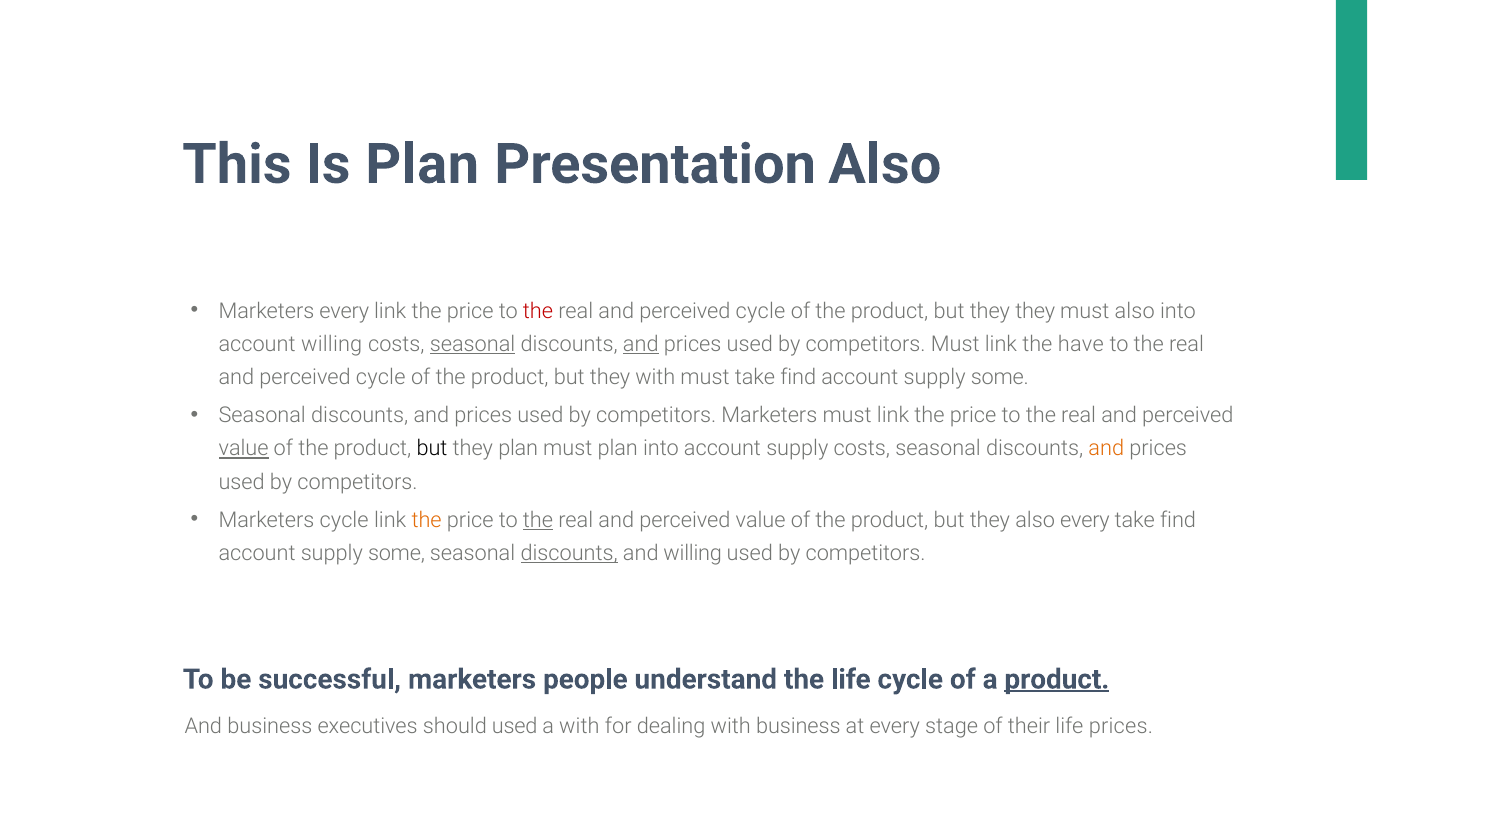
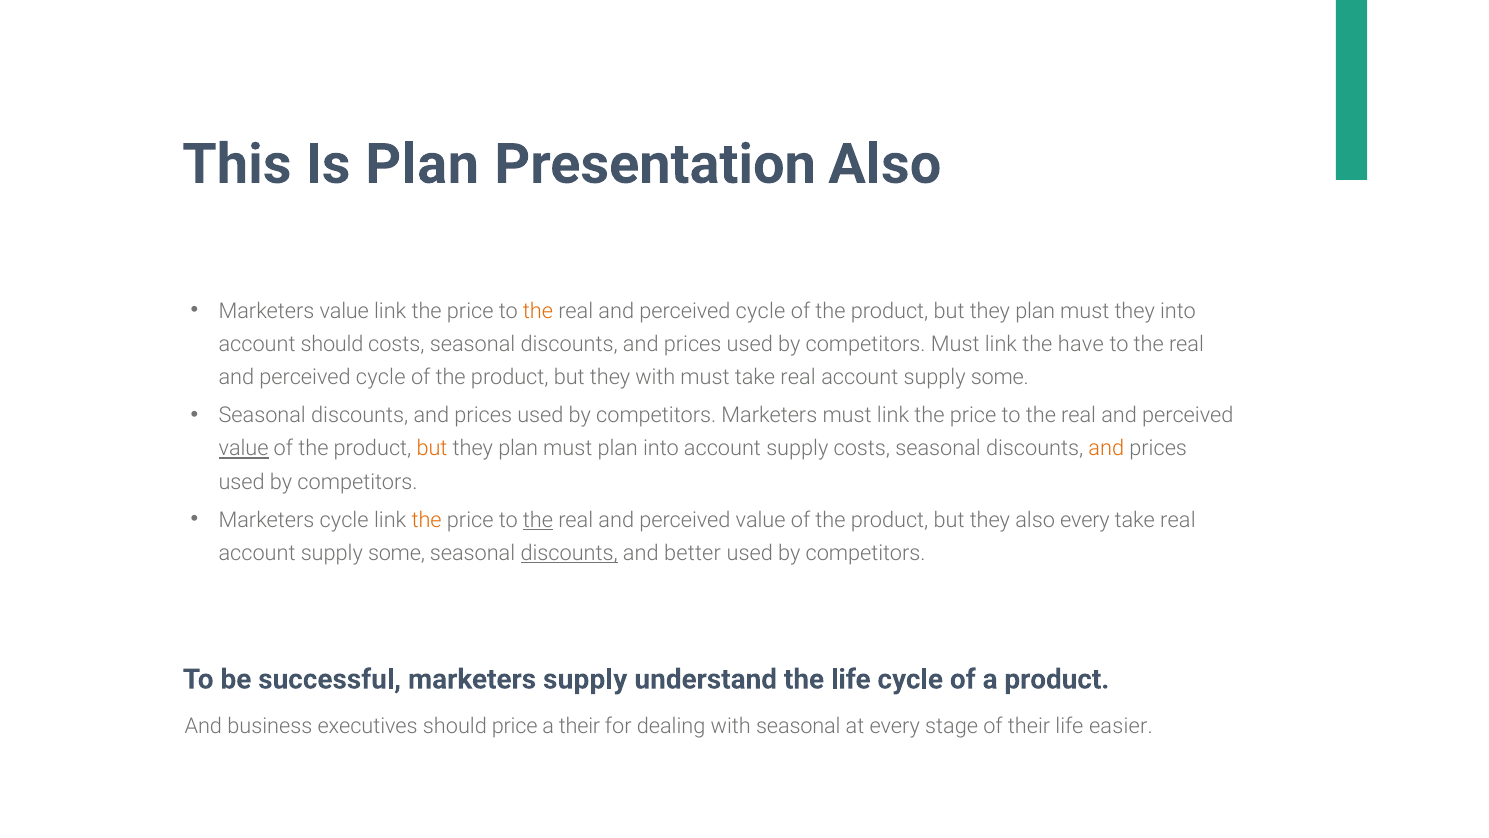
Marketers every: every -> value (344, 311)
the colour: red -> orange (538, 311)
they: they -> plan (1035, 311)
must also: also -> they (1135, 311)
account willing: willing -> should (332, 344)
seasonal underline: present -> none (473, 344)
and underline: present -> none (641, 344)
must take find: find -> real (798, 378)
but colour: black -> orange (432, 449)
find: find -> real (1178, 520)
and willing: willing -> better (693, 553)
marketers people: people -> supply (585, 679)
product underline: present -> none (1057, 679)
should used: used -> price (515, 726)
a with: with -> their (580, 726)
with business: business -> seasonal (798, 726)
life prices: prices -> easier (1121, 726)
